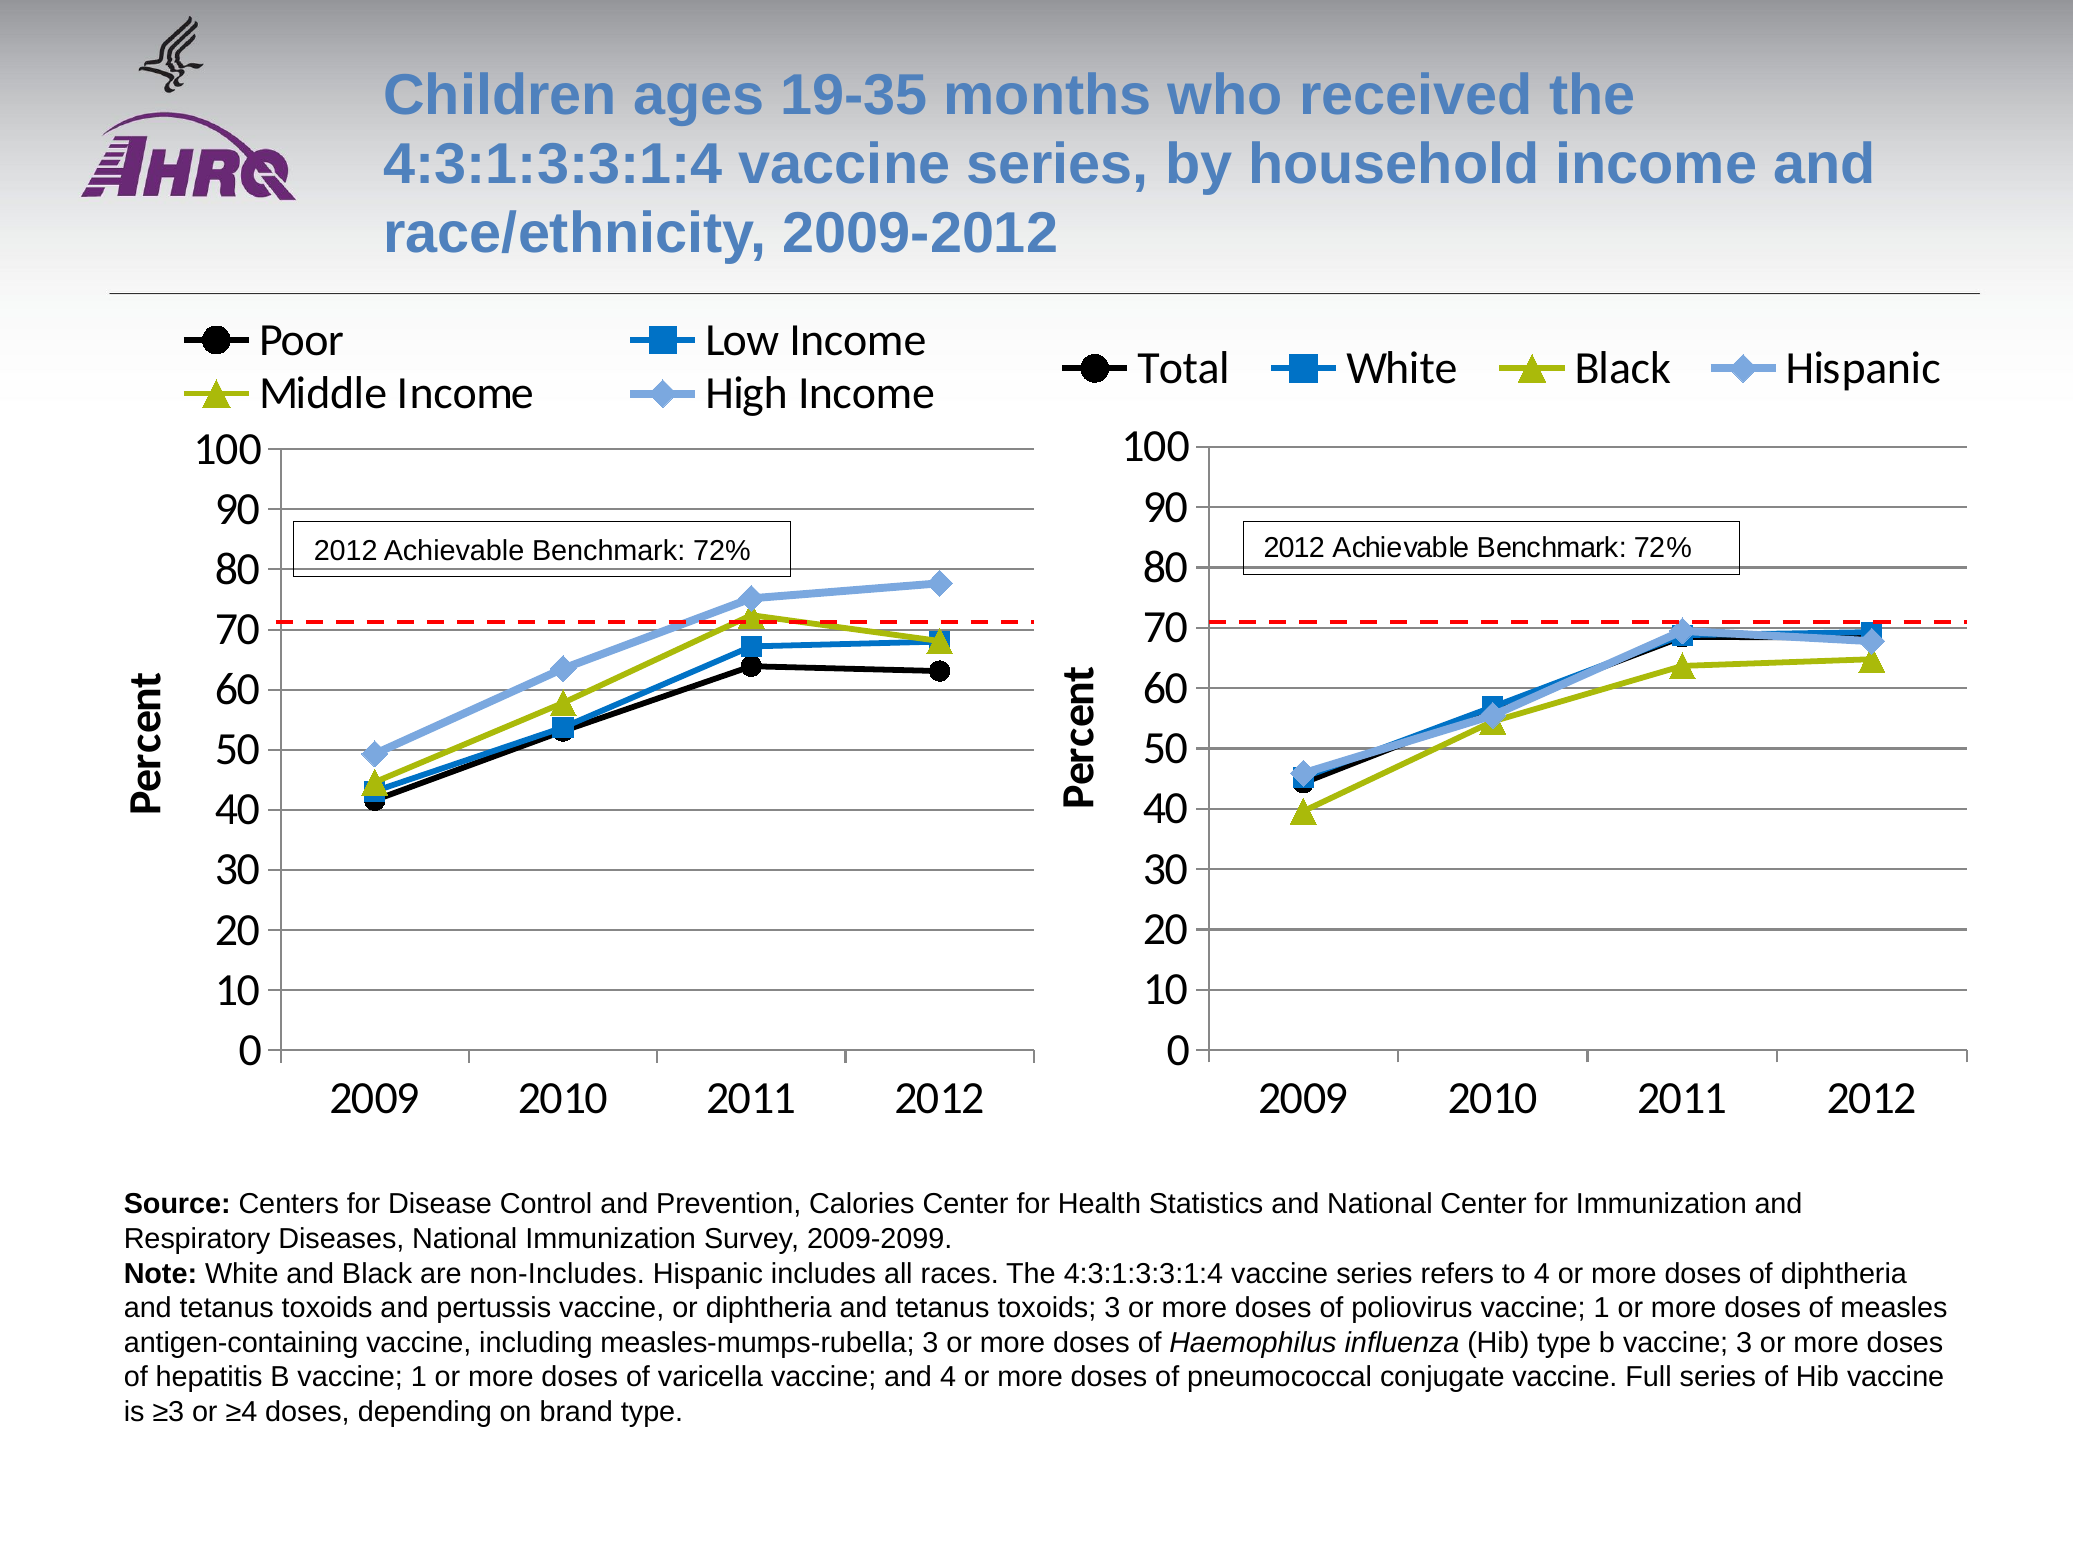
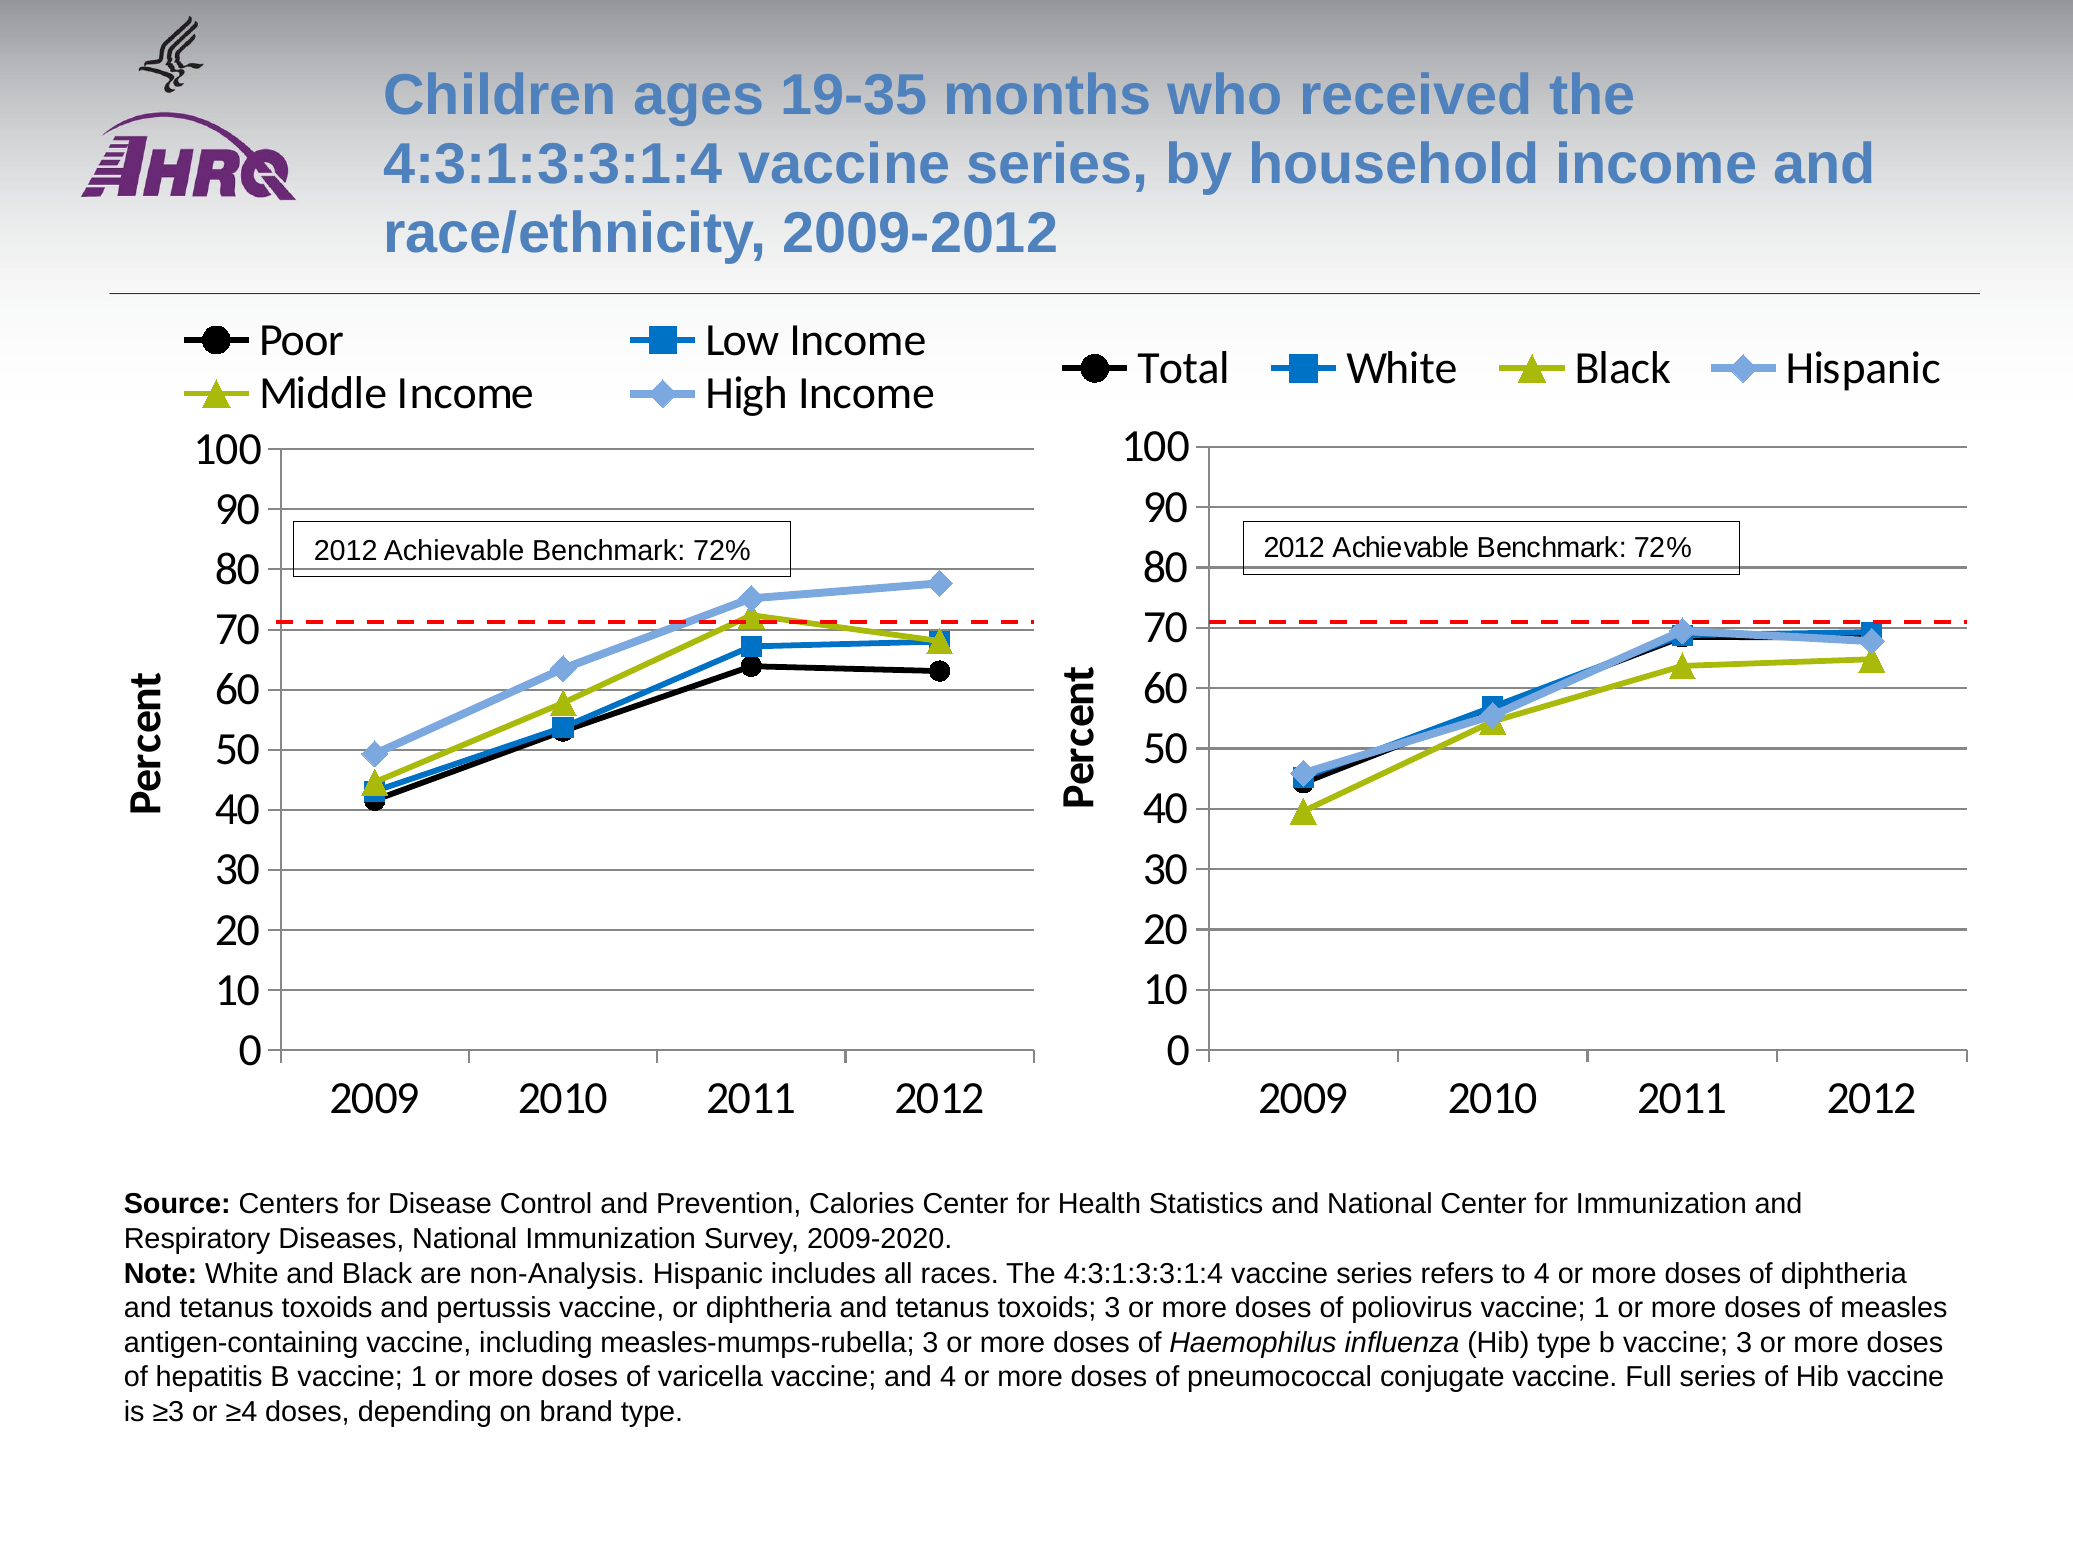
2009-2099: 2009-2099 -> 2009-2020 (880, 1239)
non-Includes: non-Includes -> non-Analysis (557, 1273)
